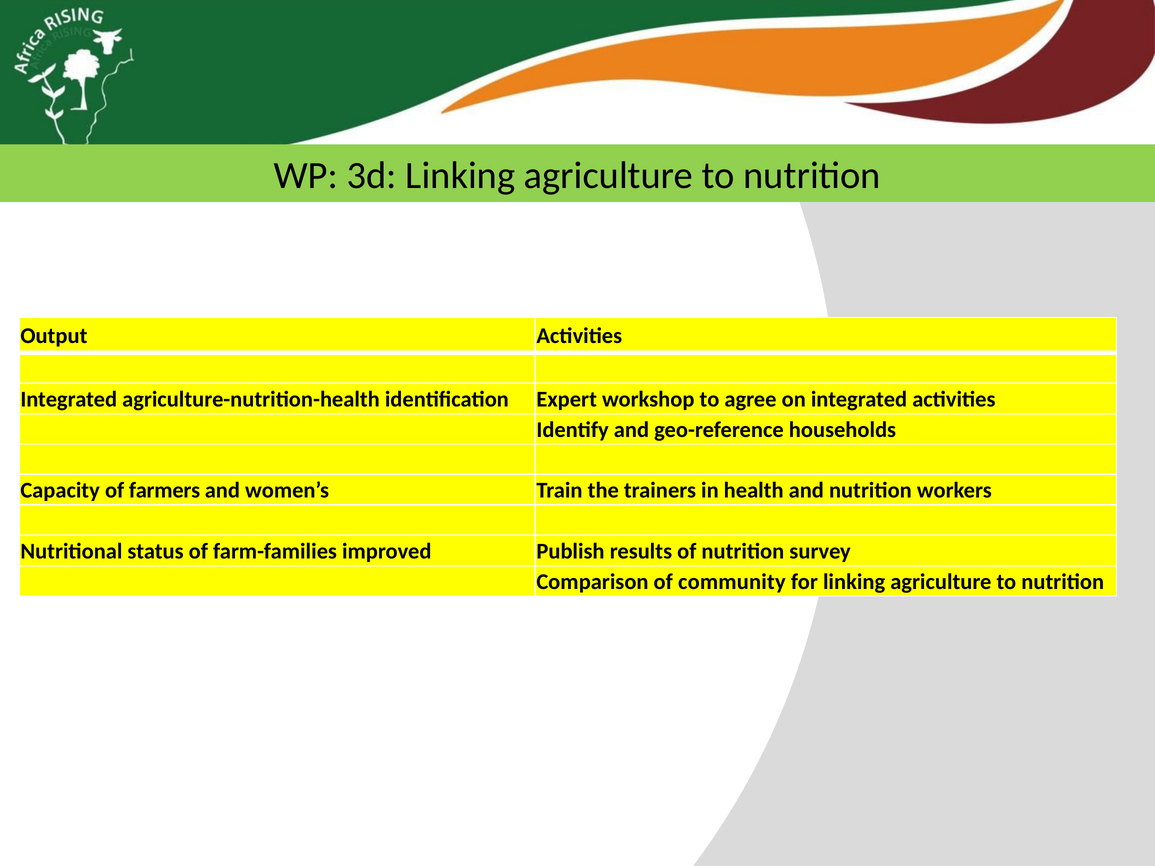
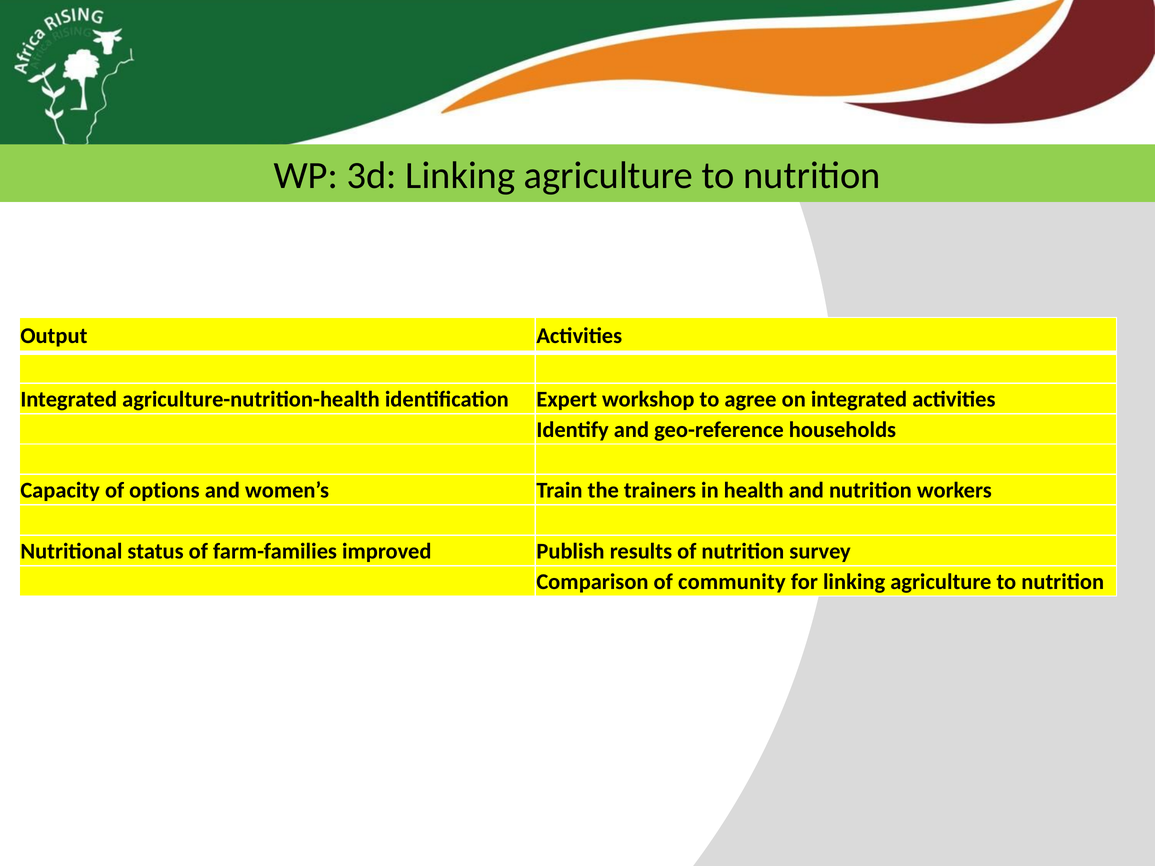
farmers: farmers -> options (164, 491)
